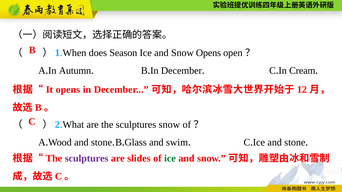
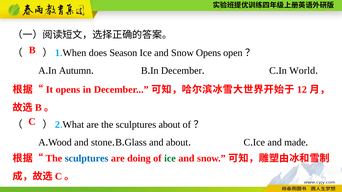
Cream: Cream -> World (302, 71)
sculptures snow: snow -> about (169, 125)
and swim: swim -> about (177, 143)
Ice and stone: stone -> made (295, 143)
sculptures colour: purple -> blue (87, 159)
slides: slides -> doing (139, 159)
